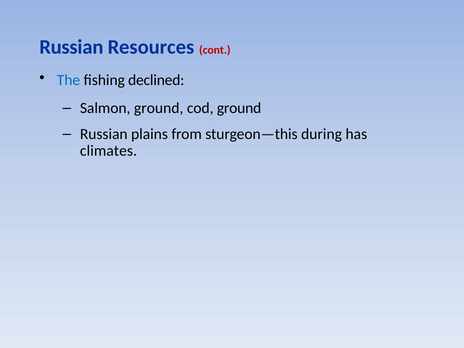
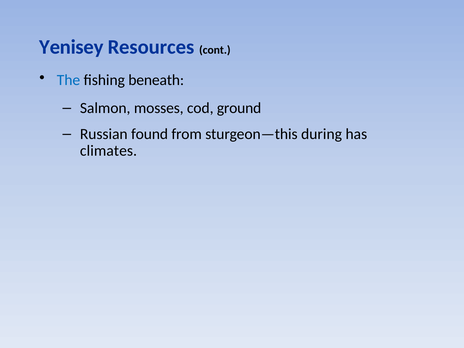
Russian: Russian -> Yenisey (71, 47)
cont colour: red -> black (215, 50)
declined: declined -> beneath (156, 80)
Salmon ground: ground -> mosses (159, 108)
plains: plains -> found (150, 134)
